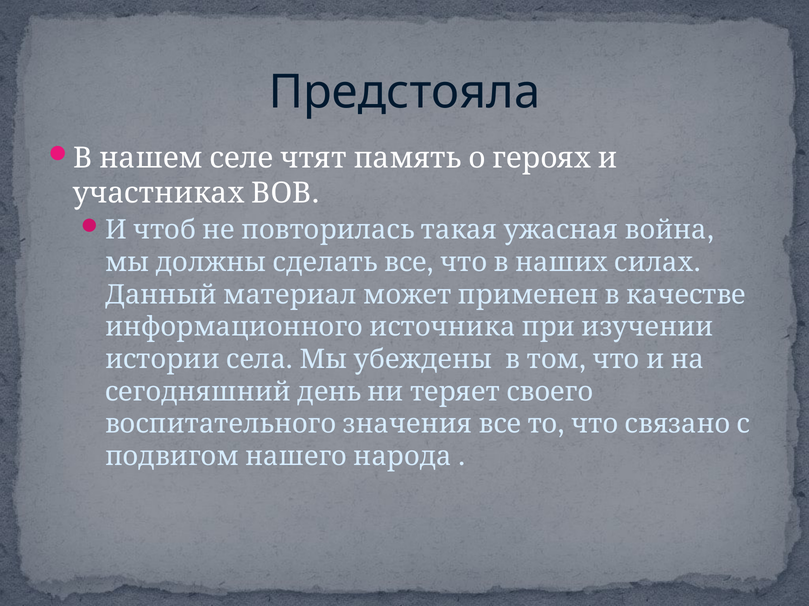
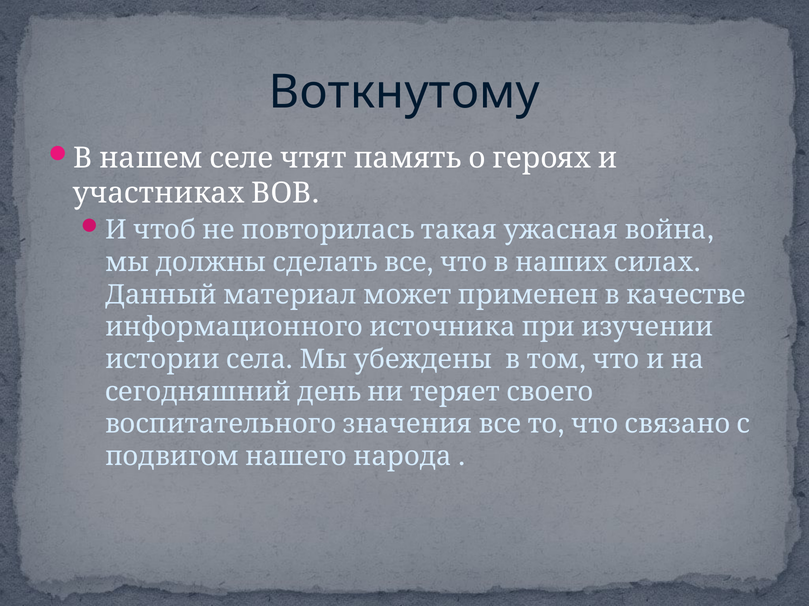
Предстояла: Предстояла -> Воткнутому (404, 92)
